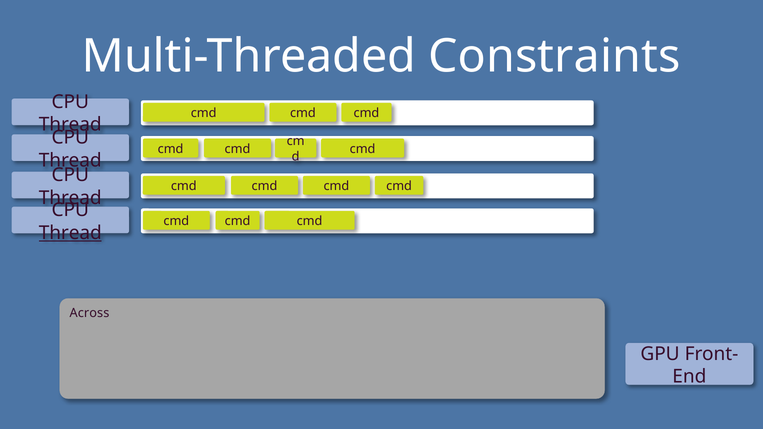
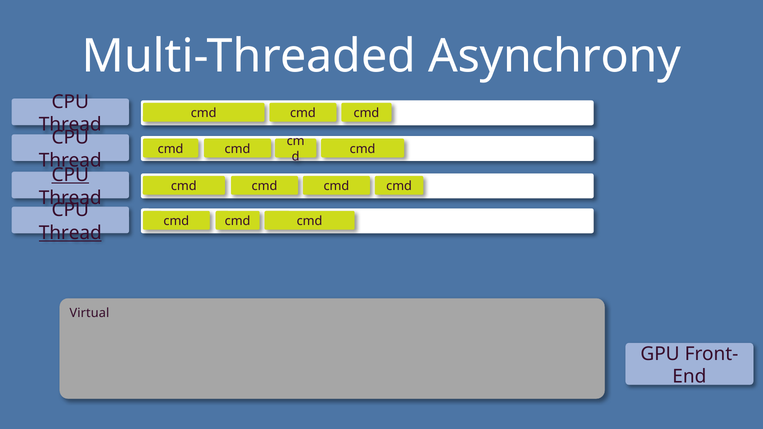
Constraints: Constraints -> Asynchrony (555, 56)
CPU underline: none -> present (70, 175)
Across: Across -> Virtual (89, 313)
